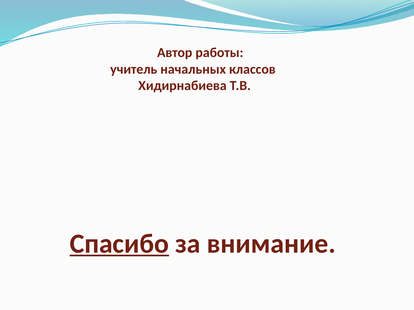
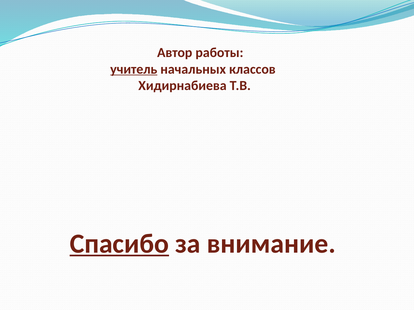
учитель underline: none -> present (134, 69)
